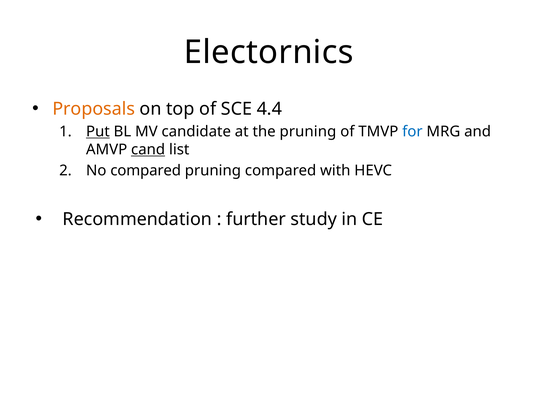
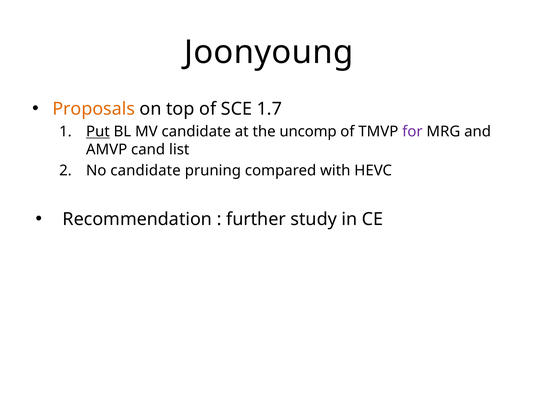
Electornics: Electornics -> Joonyoung (269, 52)
4.4: 4.4 -> 1.7 (269, 109)
the pruning: pruning -> uncomp (308, 131)
for colour: blue -> purple (412, 131)
cand underline: present -> none (148, 149)
No compared: compared -> candidate (146, 170)
